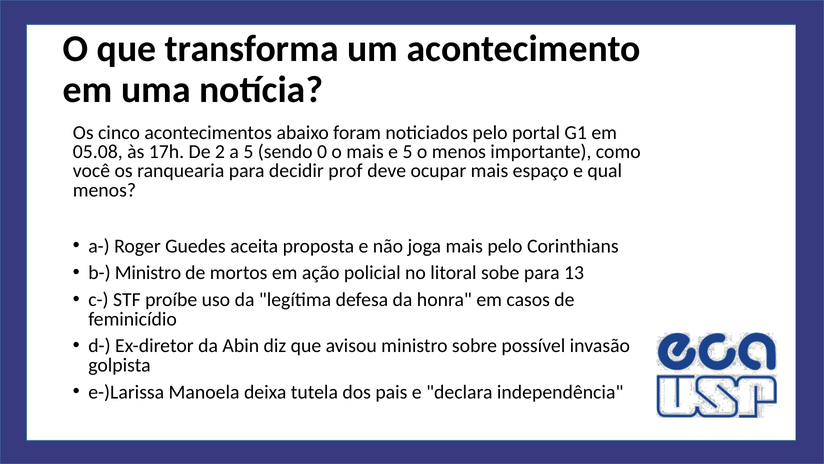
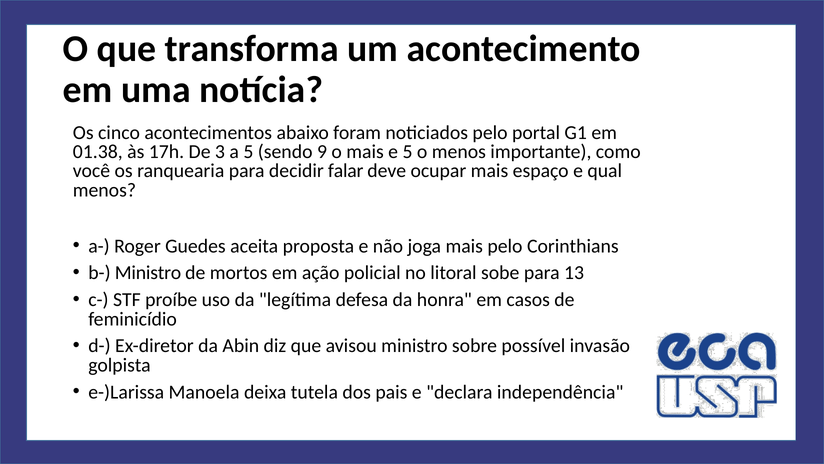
05.08: 05.08 -> 01.38 (98, 152)
2: 2 -> 3 (220, 152)
0: 0 -> 9 (322, 152)
prof: prof -> falar (346, 171)
